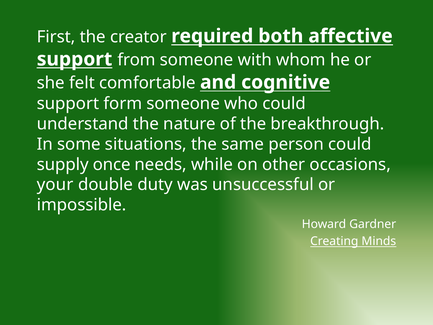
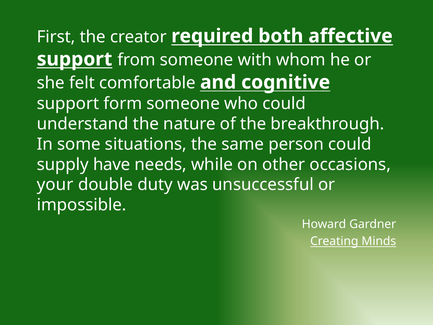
once: once -> have (112, 164)
